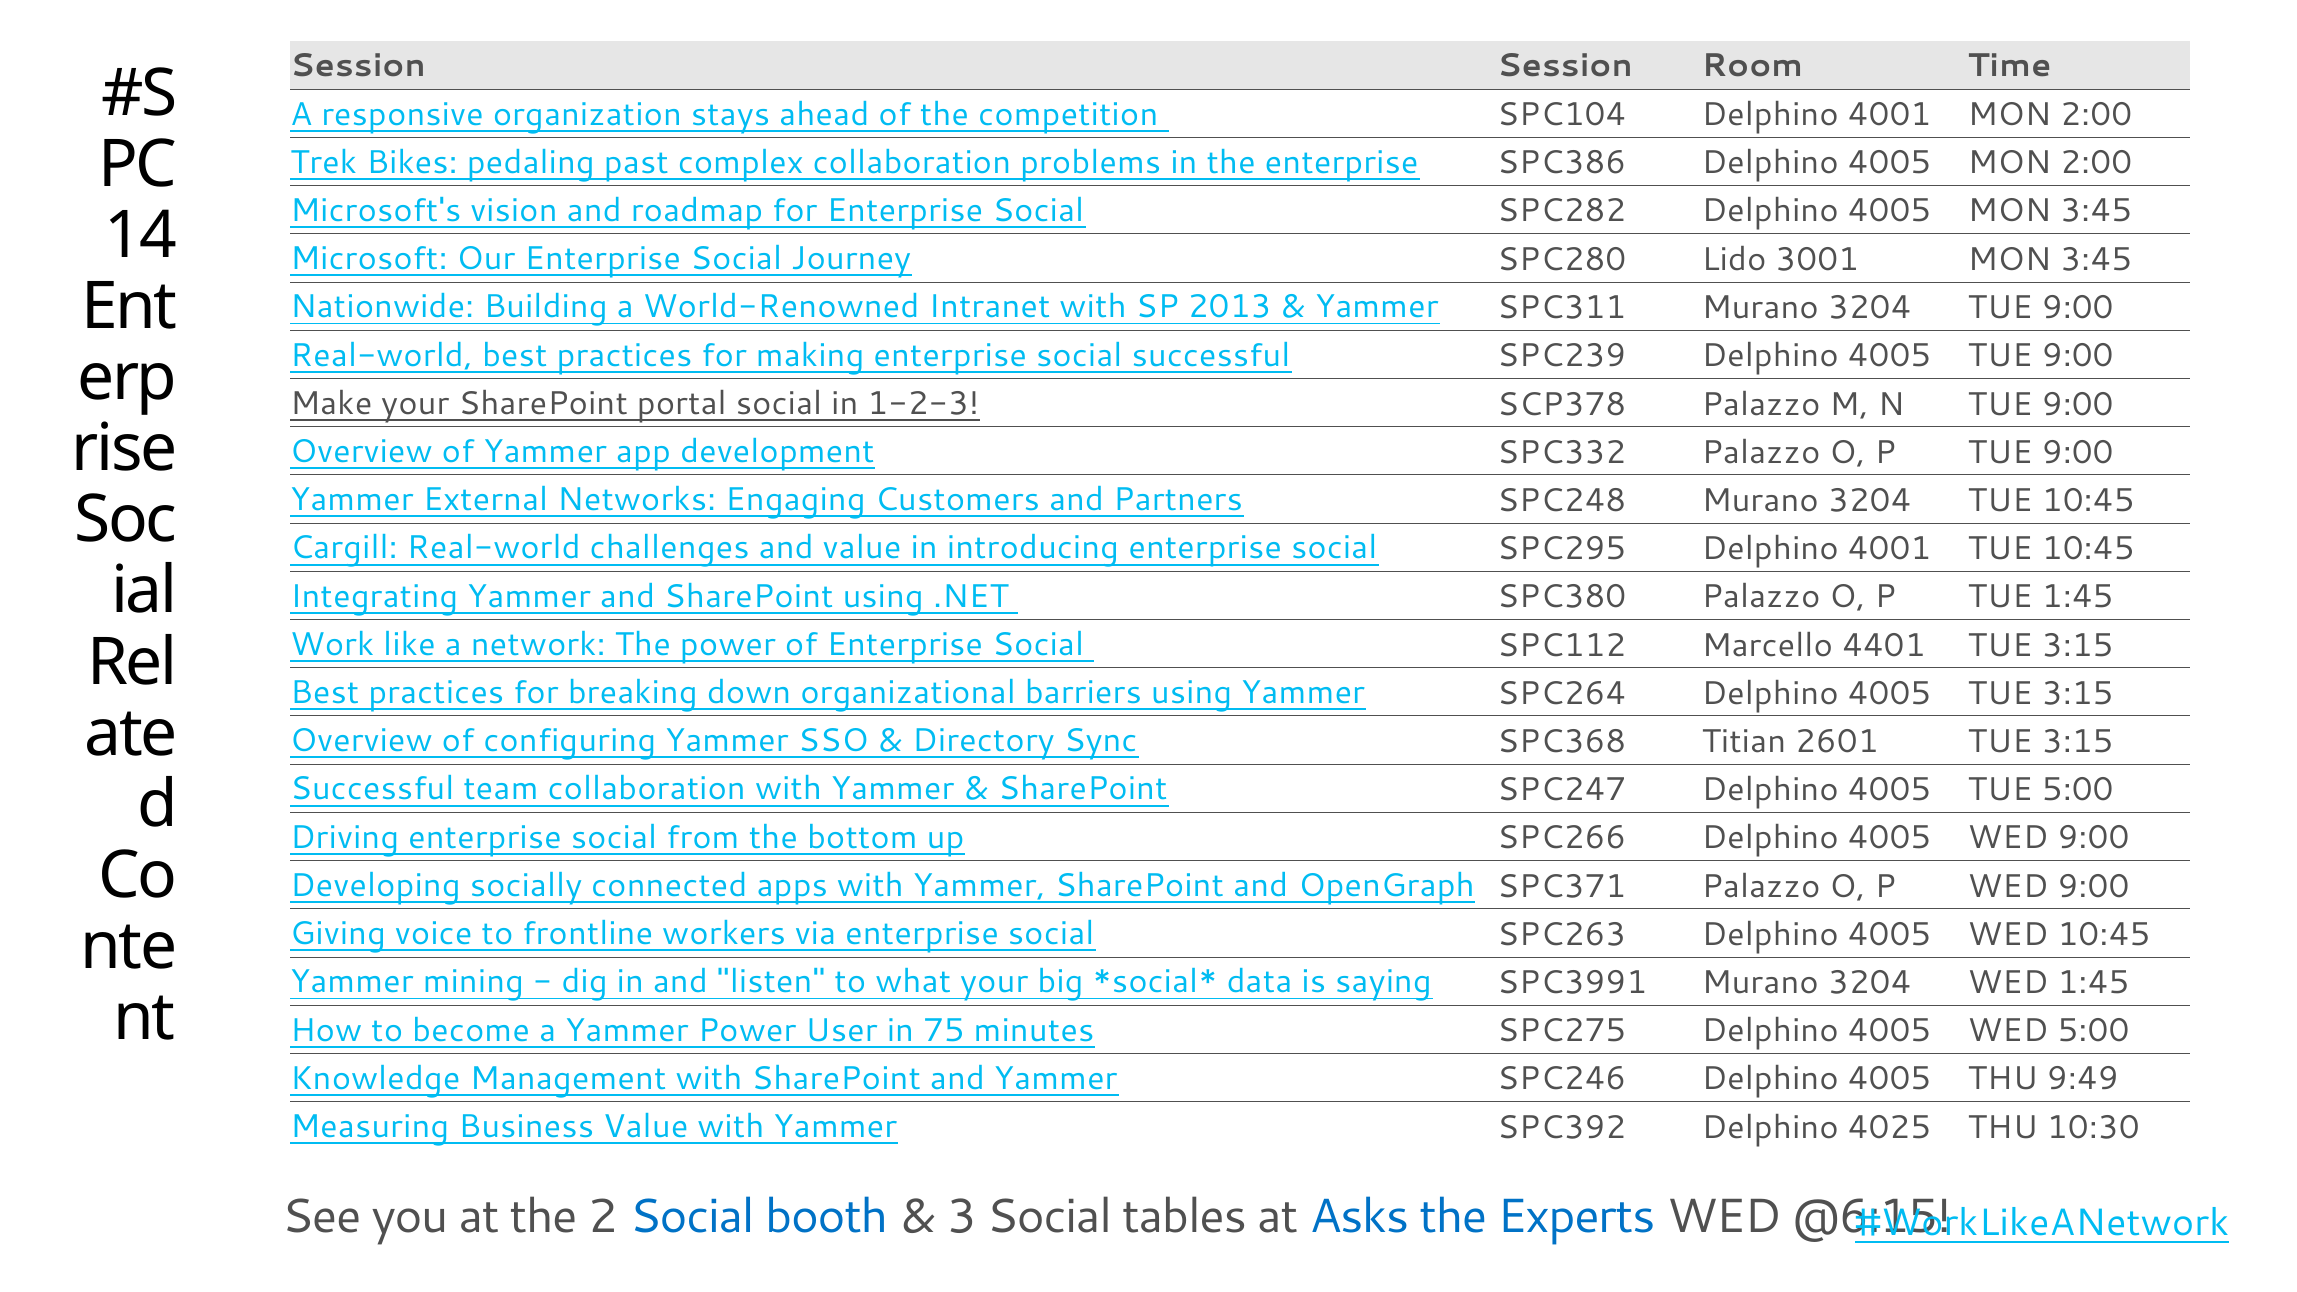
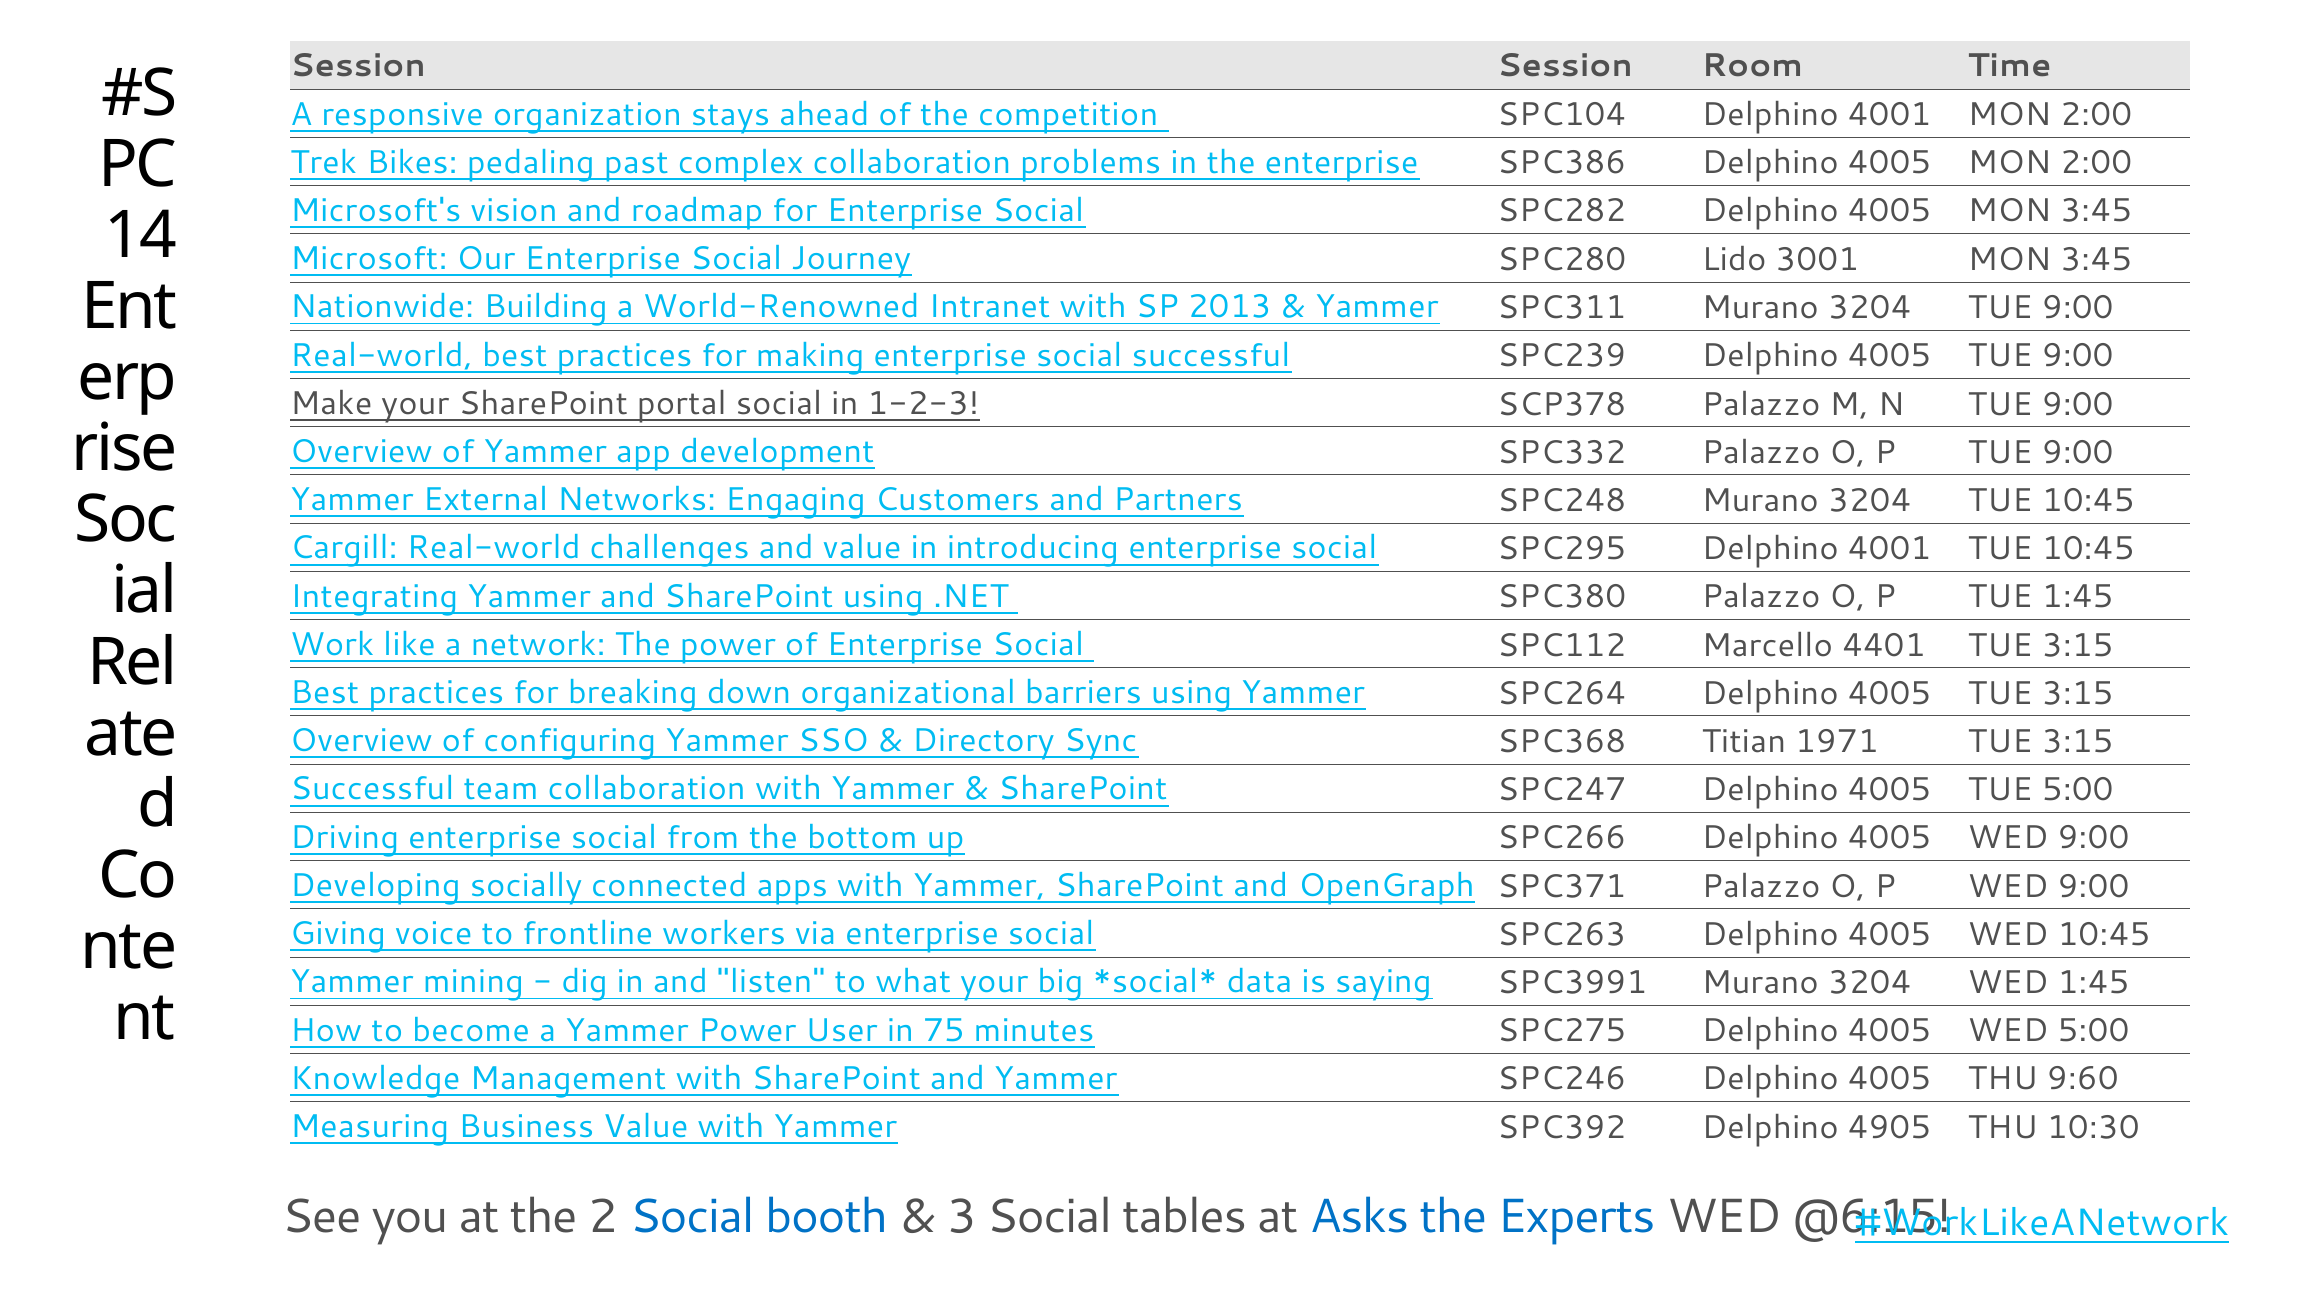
2601: 2601 -> 1971 (1837, 742)
9:49: 9:49 -> 9:60 (2083, 1079)
4025: 4025 -> 4905 (1889, 1127)
